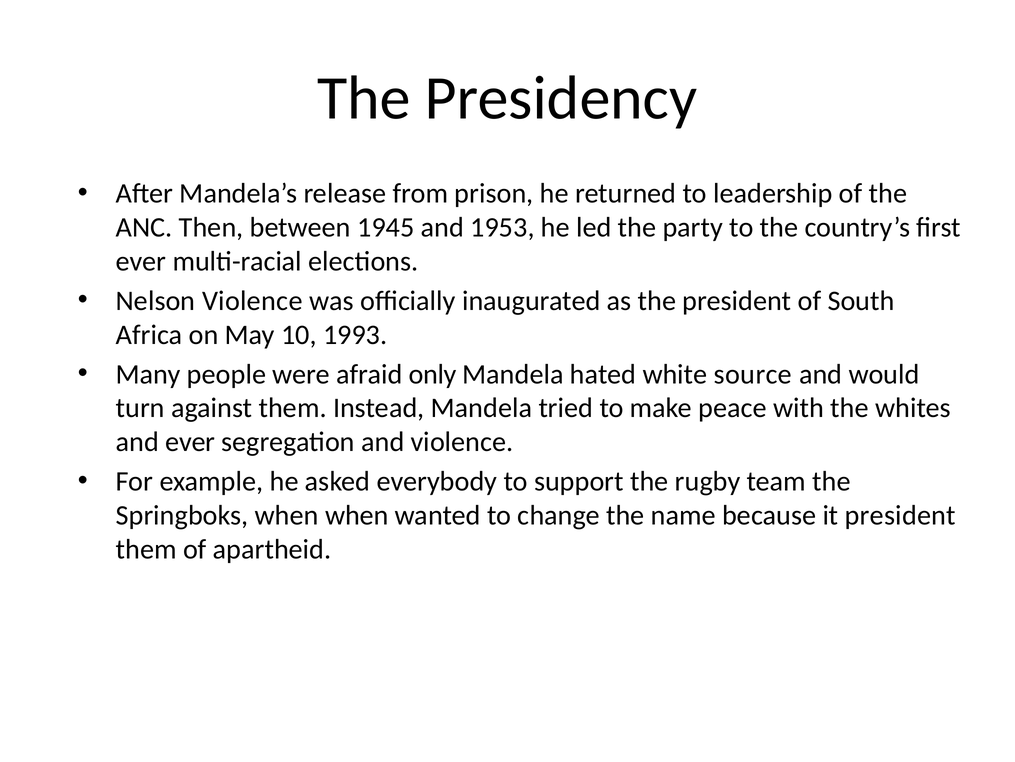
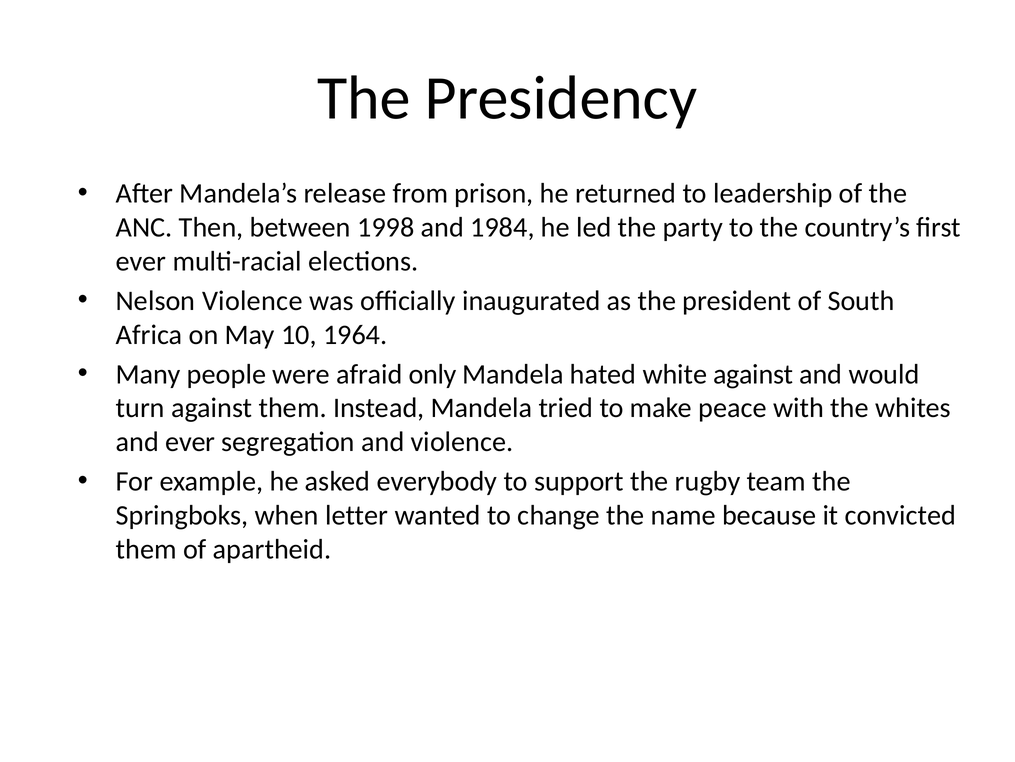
1945: 1945 -> 1998 (386, 227)
1953: 1953 -> 1984 (502, 227)
1993: 1993 -> 1964 (355, 334)
white source: source -> against (753, 374)
when when: when -> letter (357, 515)
it president: president -> convicted (900, 515)
